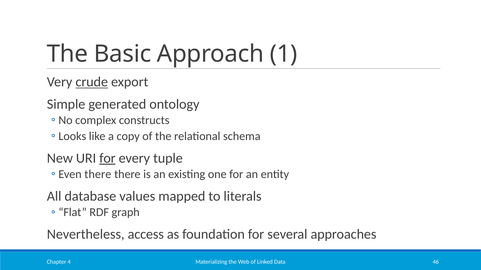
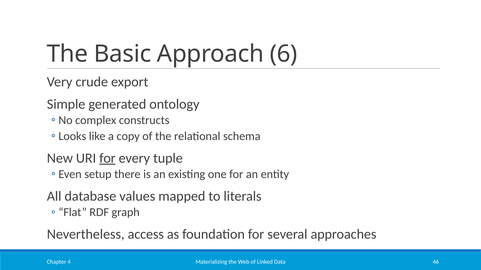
1: 1 -> 6 (284, 54)
crude underline: present -> none (92, 82)
there: there -> setup (98, 175)
